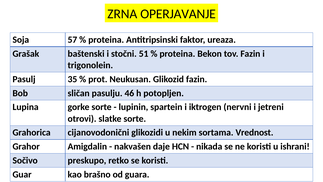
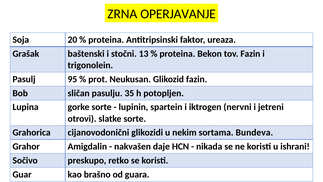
57: 57 -> 20 (72, 40)
51: 51 -> 13 (144, 54)
35: 35 -> 95 (72, 79)
46: 46 -> 35 (129, 93)
Vrednost: Vrednost -> Bundeva (254, 132)
